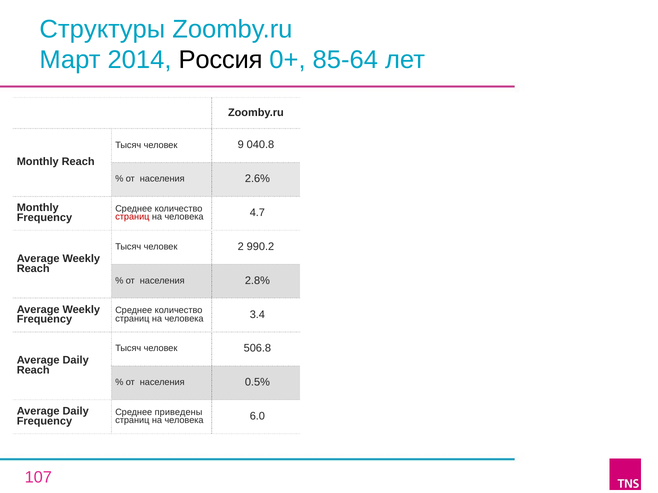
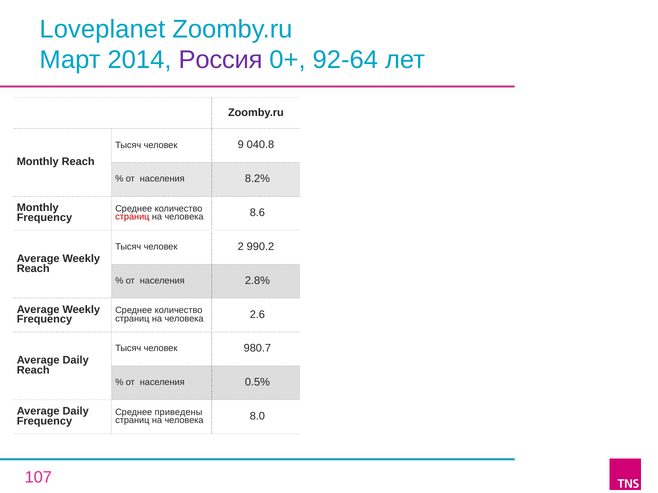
Структуры: Структуры -> Loveplanet (102, 29)
Россия colour: black -> purple (221, 60)
85-64: 85-64 -> 92-64 (345, 60)
2.6%: 2.6% -> 8.2% (257, 179)
4.7: 4.7 -> 8.6 (257, 213)
3.4: 3.4 -> 2.6 (257, 315)
506.8: 506.8 -> 980.7 (257, 349)
6.0: 6.0 -> 8.0 (257, 417)
